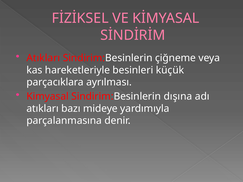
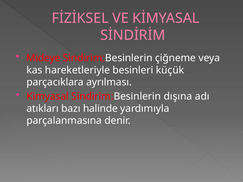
Atıkları: Atıkları -> Mideye (43, 58)
mideye: mideye -> halinde (100, 109)
